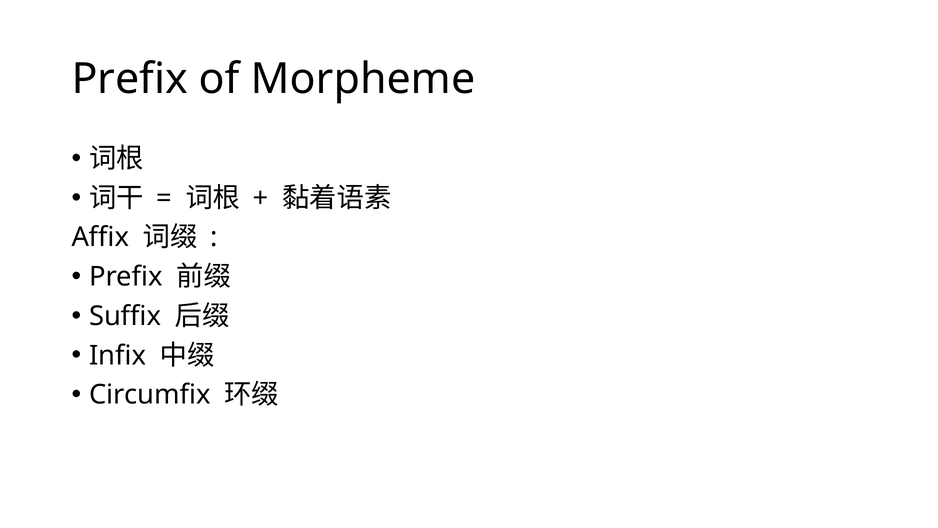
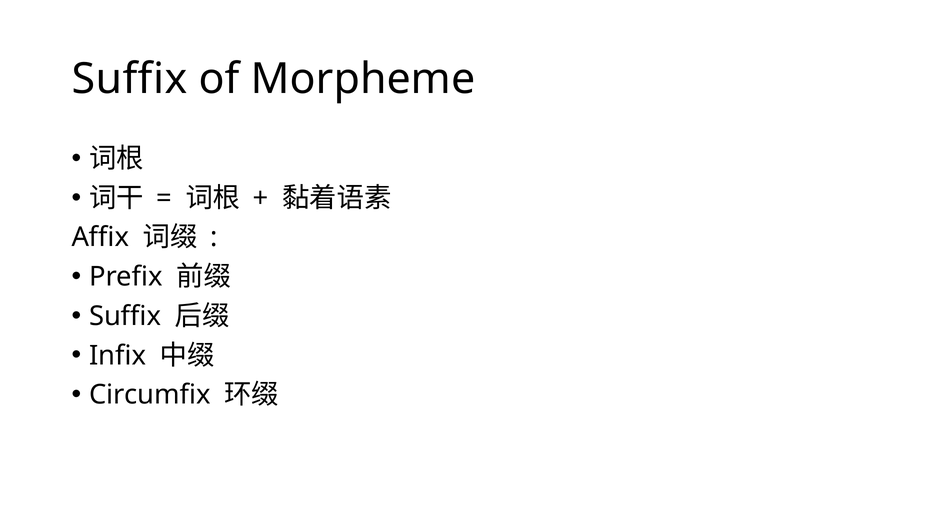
Prefix: Prefix -> Suffix (129, 79)
